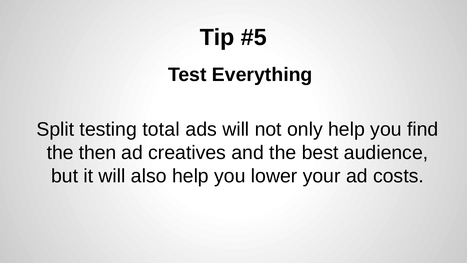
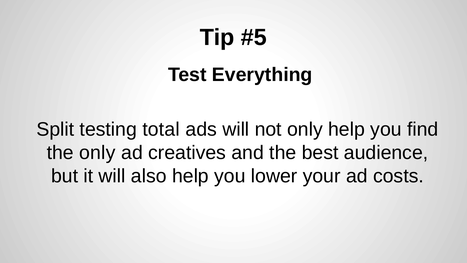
the then: then -> only (97, 153)
